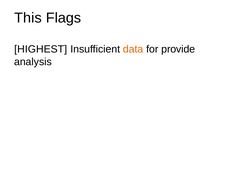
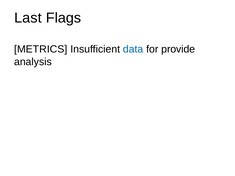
This: This -> Last (28, 18)
HIGHEST: HIGHEST -> METRICS (41, 49)
data colour: orange -> blue (133, 49)
